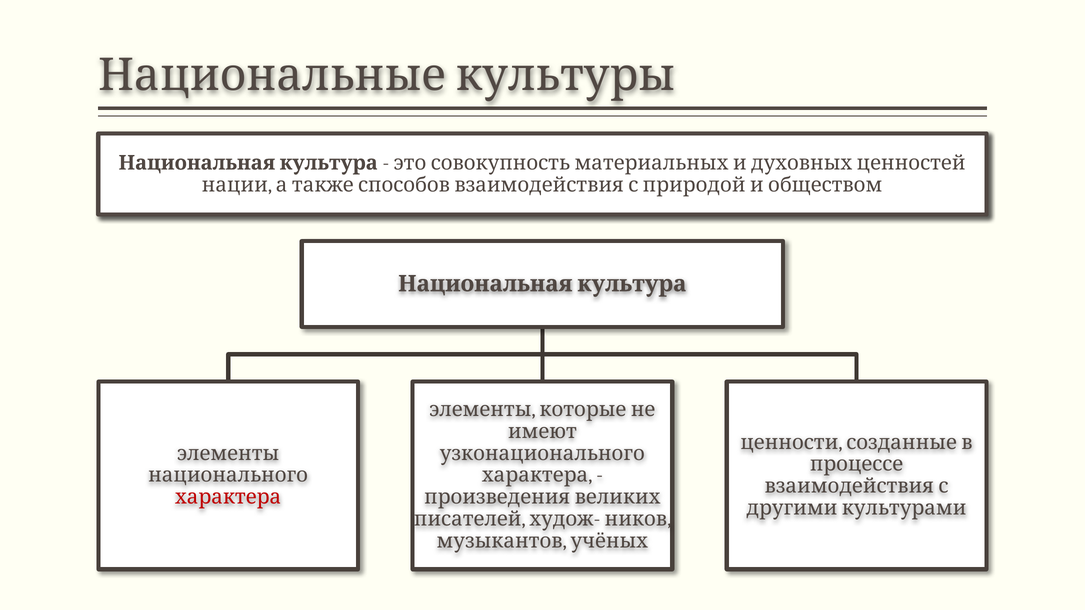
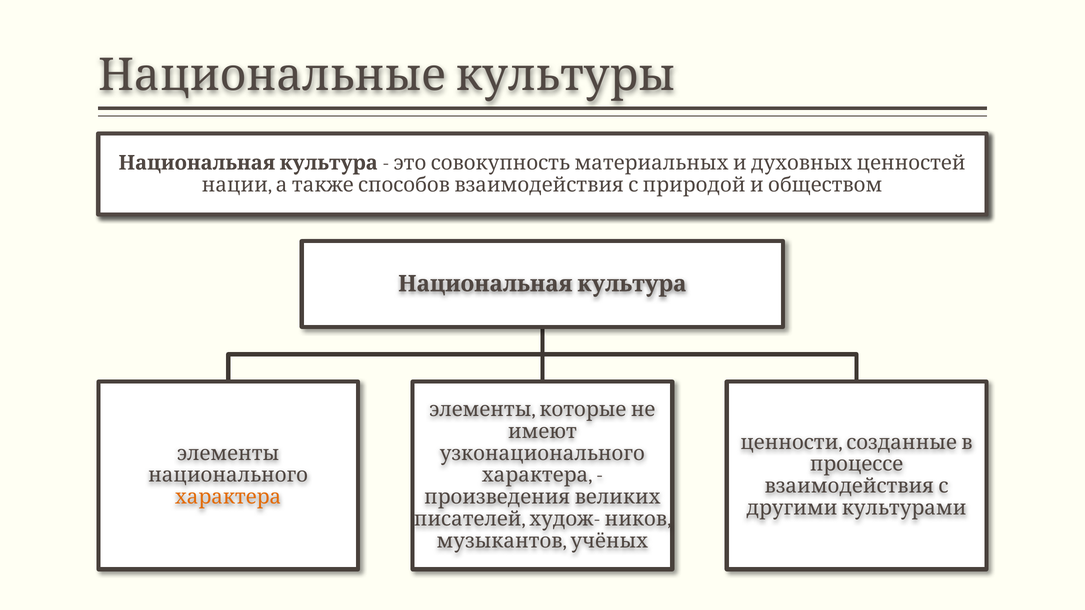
характера colour: red -> orange (228, 497)
